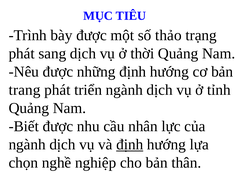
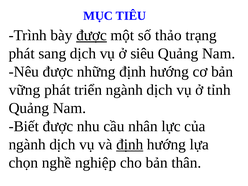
được underline: none -> present (91, 35)
thời: thời -> siêu (142, 54)
trang: trang -> vững (25, 90)
